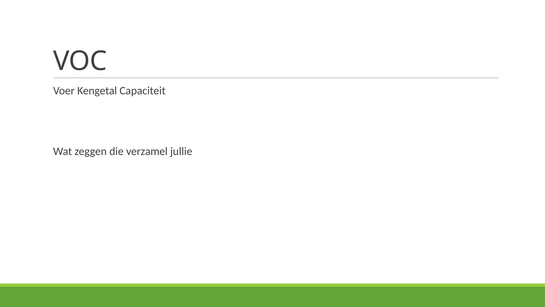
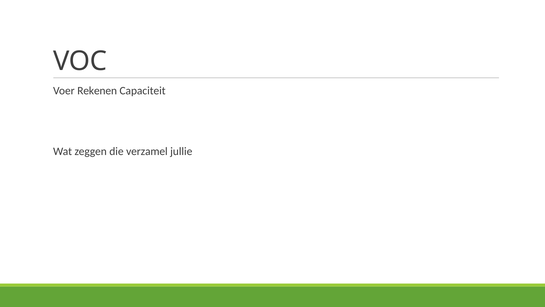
Kengetal: Kengetal -> Rekenen (97, 91)
